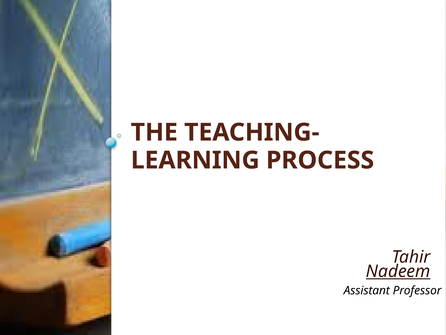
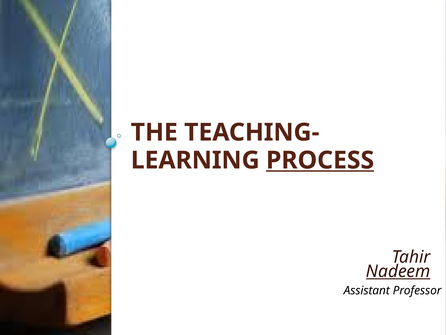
PROCESS underline: none -> present (320, 160)
